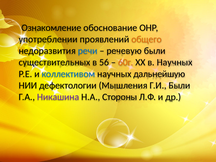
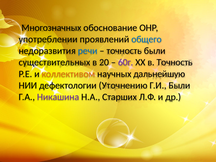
Ознакомление: Ознакомление -> Многозначных (51, 28)
общего colour: orange -> blue (147, 39)
речевую: речевую -> точность (124, 51)
56: 56 -> 20 (104, 62)
60г colour: orange -> purple (126, 62)
в Научных: Научных -> Точность (175, 62)
коллективом colour: blue -> orange (68, 74)
Мышления: Мышления -> Уточнению (123, 85)
Стороны: Стороны -> Старших (120, 97)
